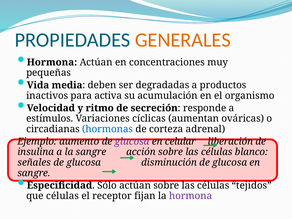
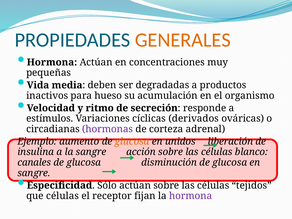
activa: activa -> hueso (108, 96)
aumentan: aumentan -> derivados (194, 119)
hormonas colour: blue -> purple (108, 129)
glucosa colour: purple -> orange (132, 141)
celular: celular -> unidos (180, 141)
señales: señales -> canales (34, 162)
